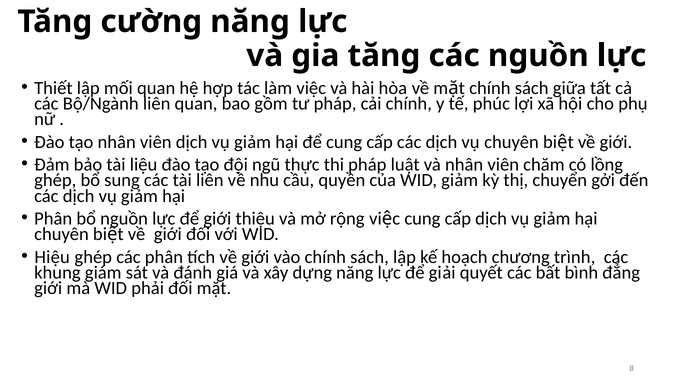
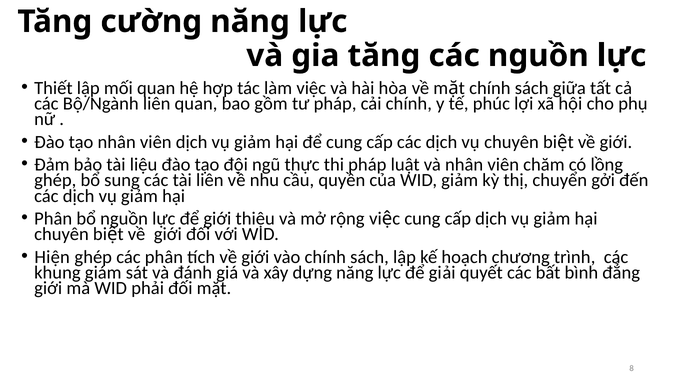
Hiệu: Hiệu -> Hiện (52, 257)
